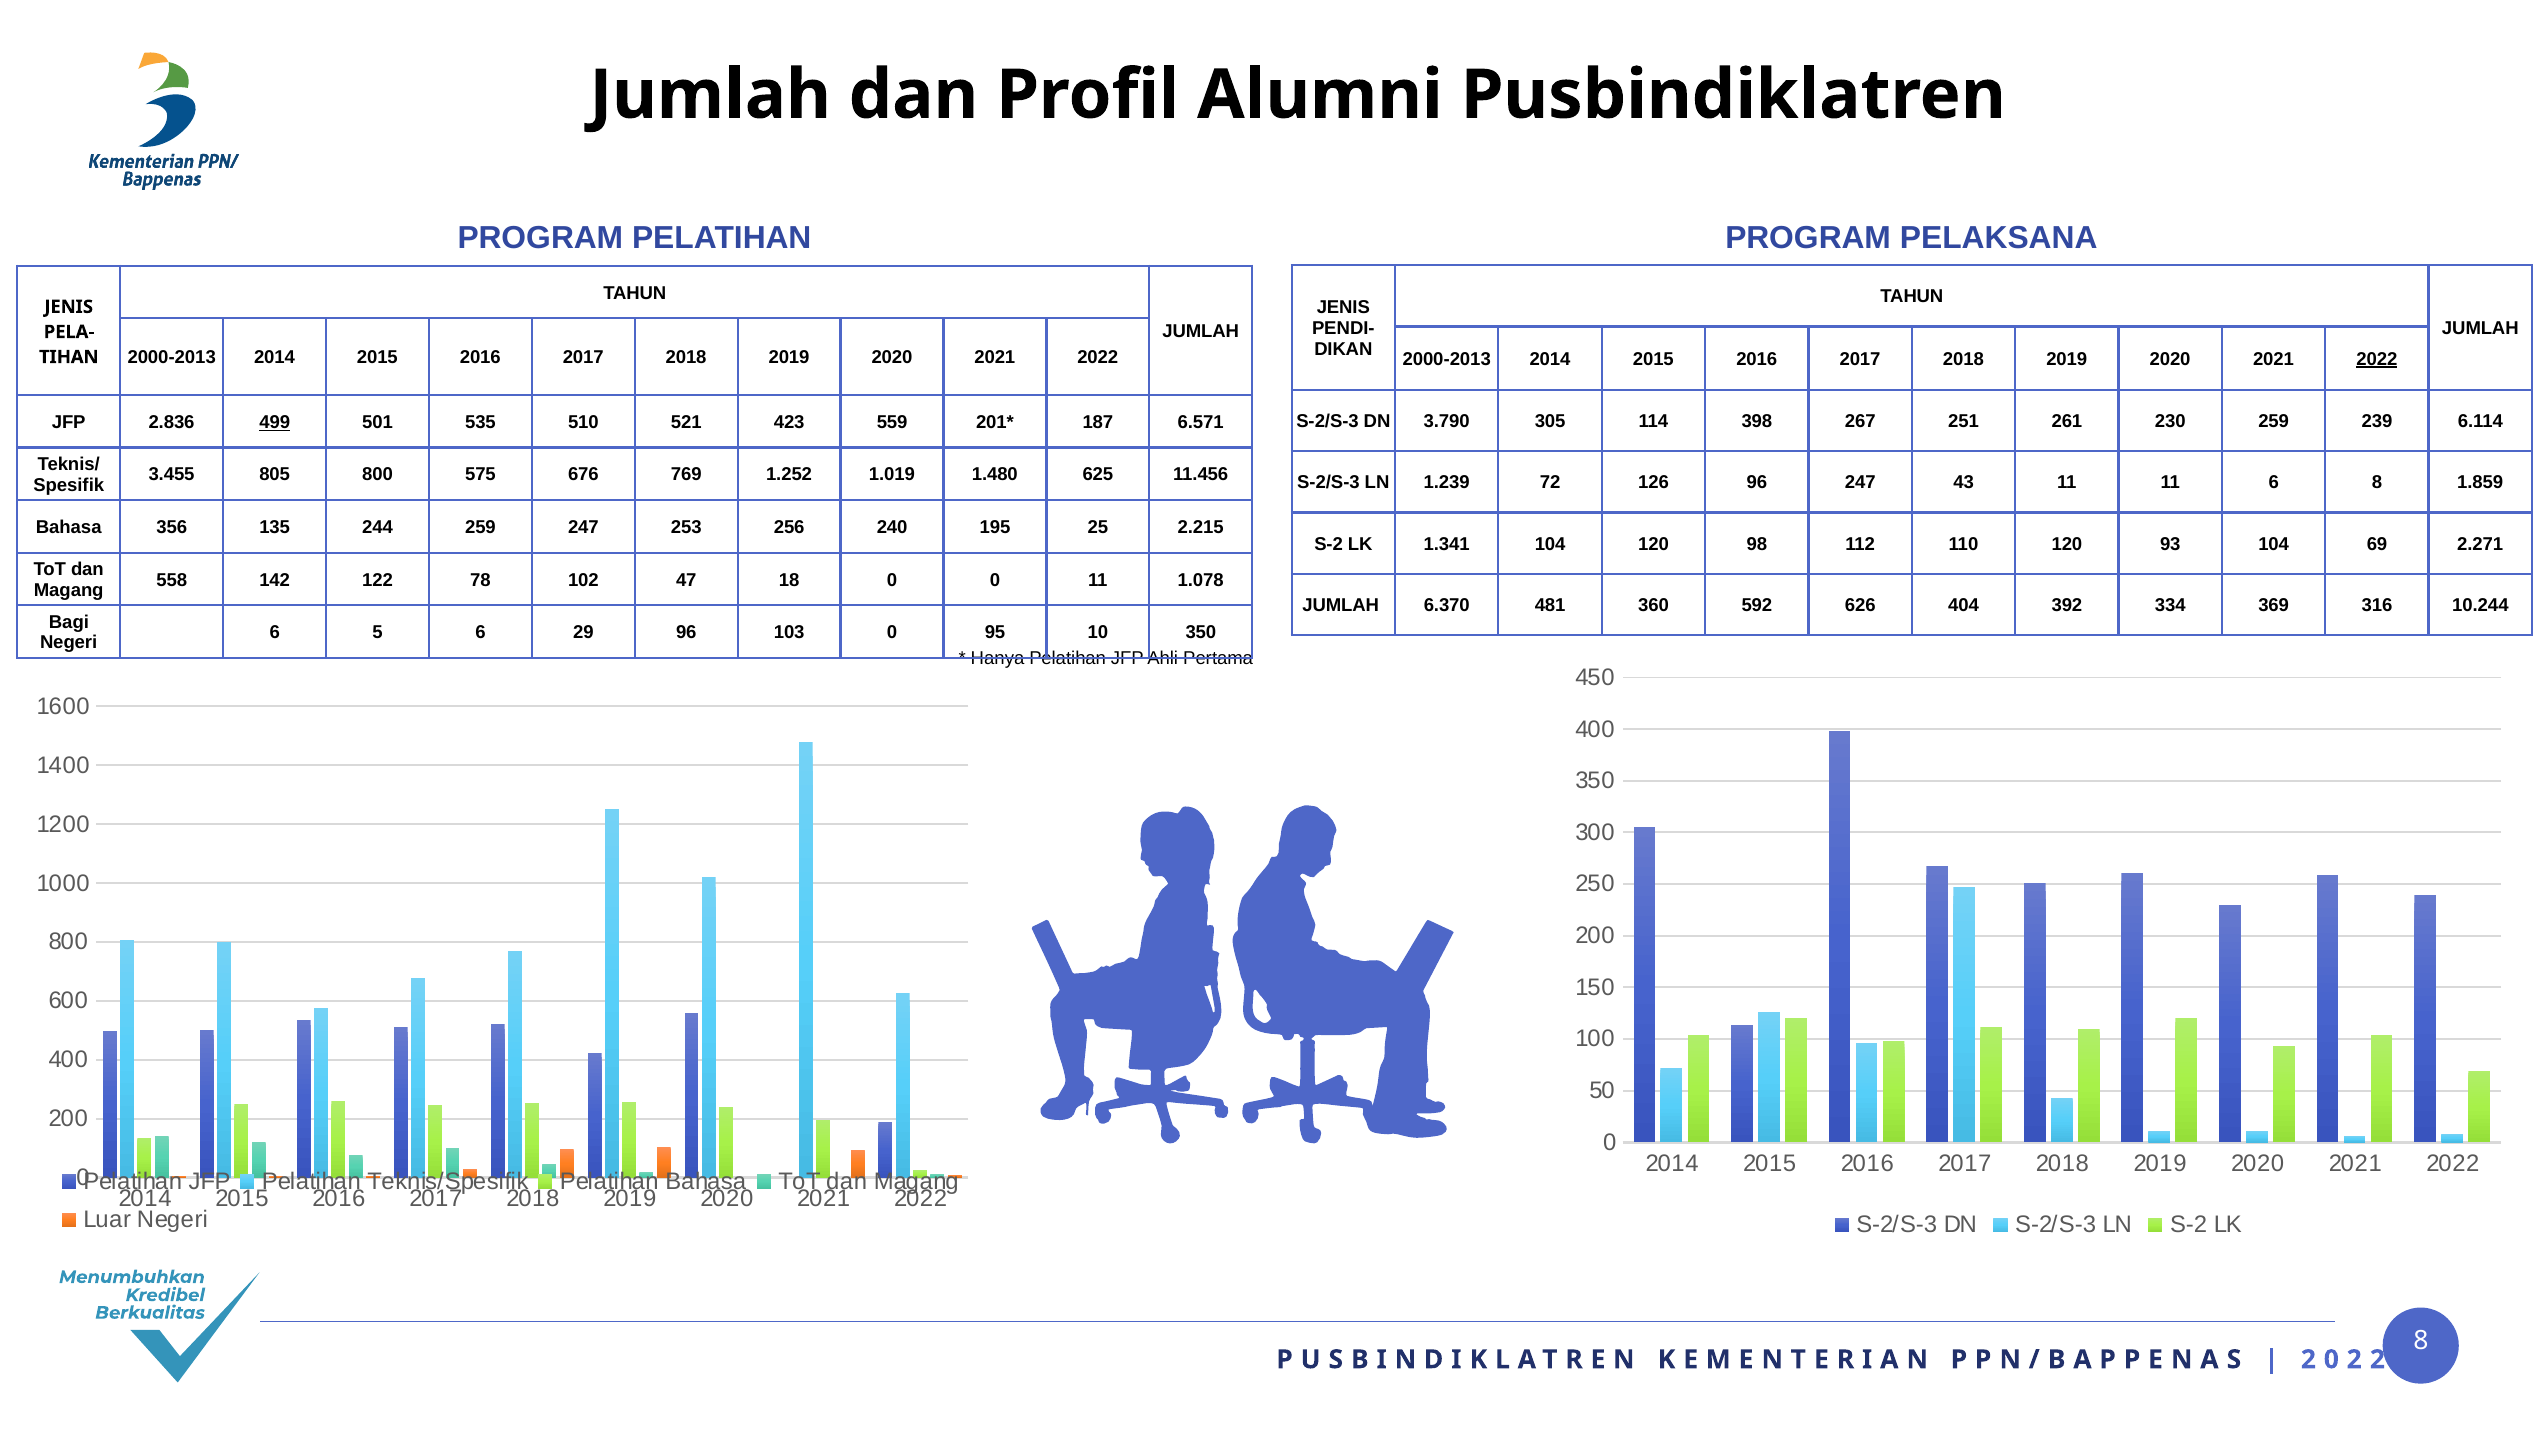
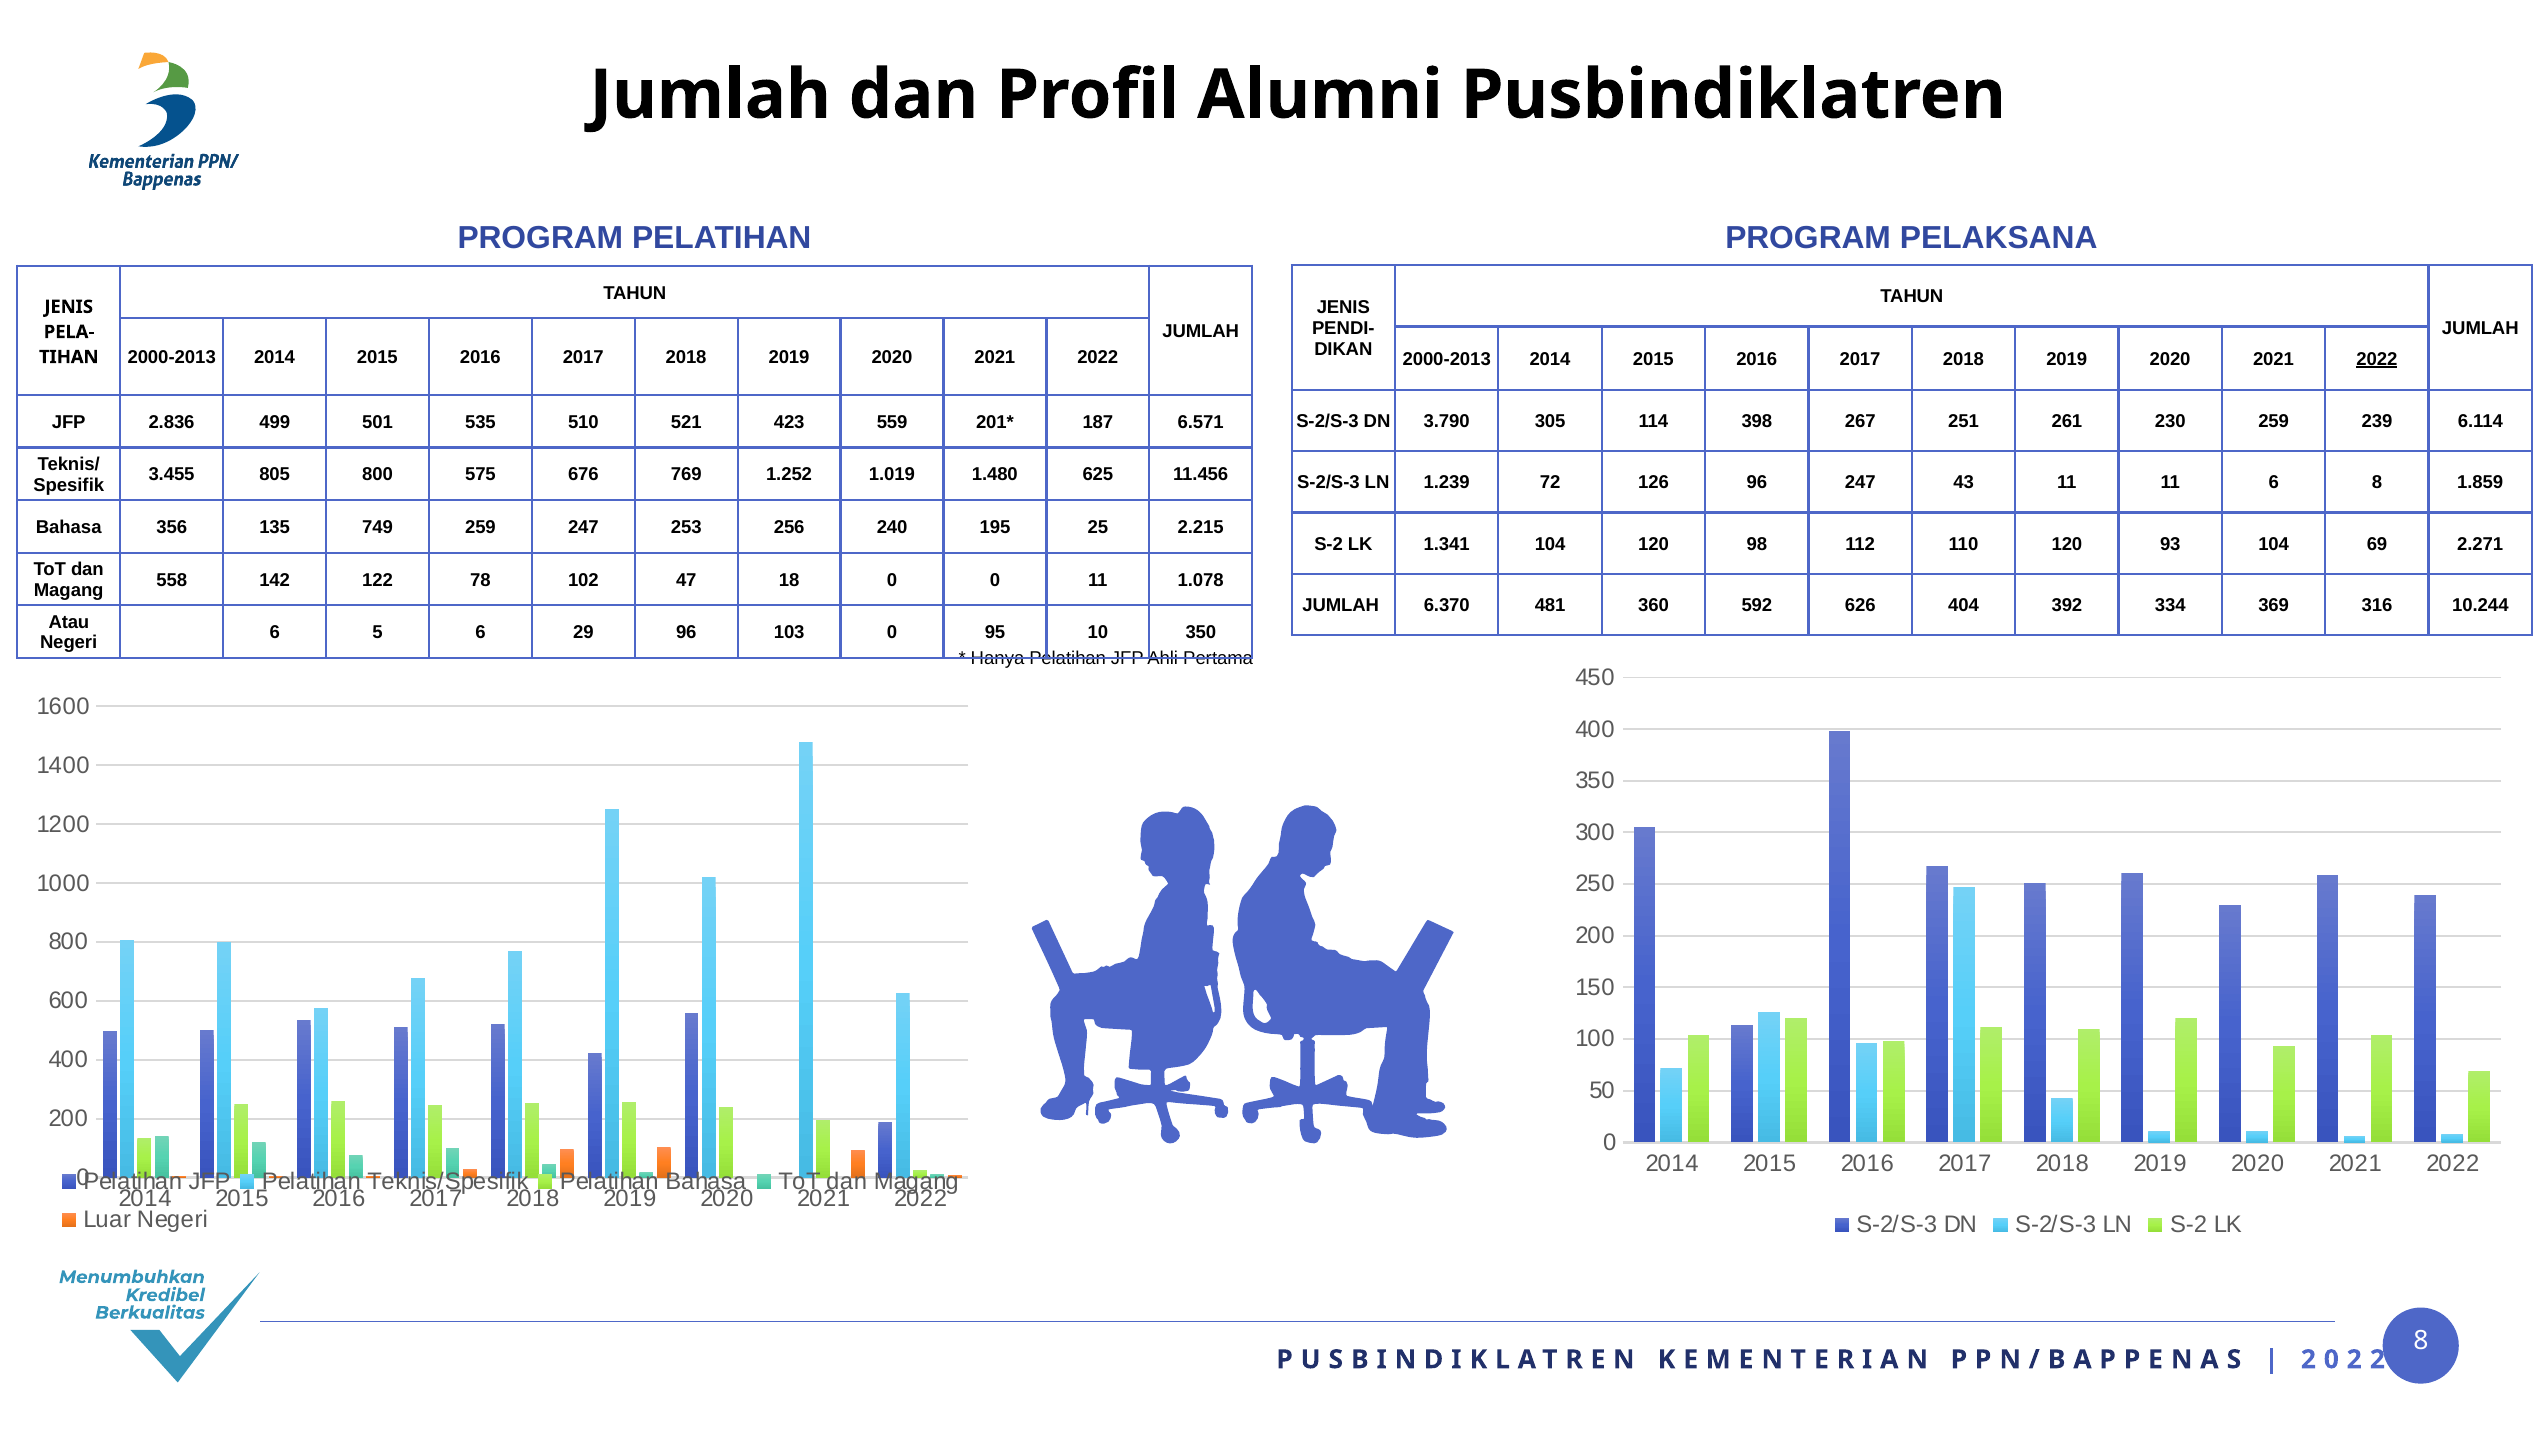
499 underline: present -> none (275, 422)
244: 244 -> 749 (378, 527)
Bagi: Bagi -> Atau (69, 622)
